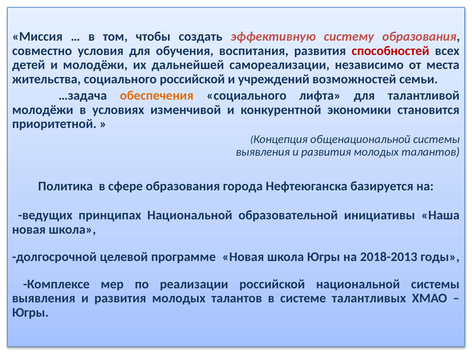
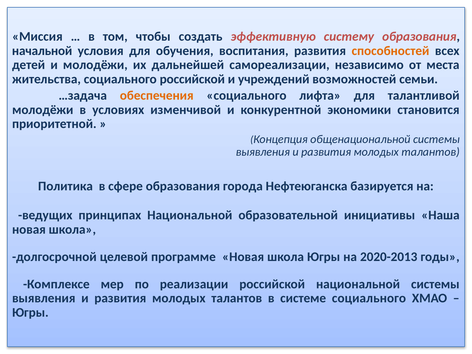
совместно: совместно -> начальной (42, 51)
способностей colour: red -> orange (390, 51)
2018-2013: 2018-2013 -> 2020-2013 (389, 257)
системе талантливых: талантливых -> социального (369, 298)
